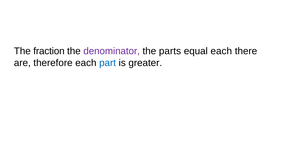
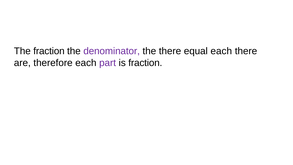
the parts: parts -> there (170, 51)
part colour: blue -> purple (108, 63)
is greater: greater -> fraction (145, 63)
